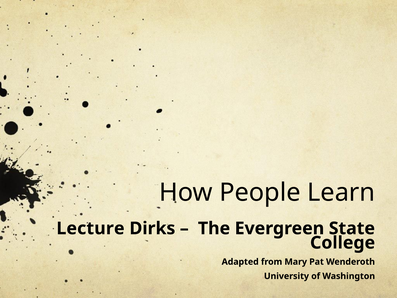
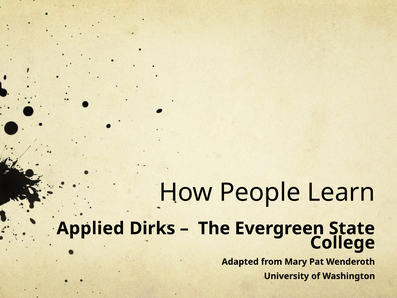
Lecture: Lecture -> Applied (90, 228)
